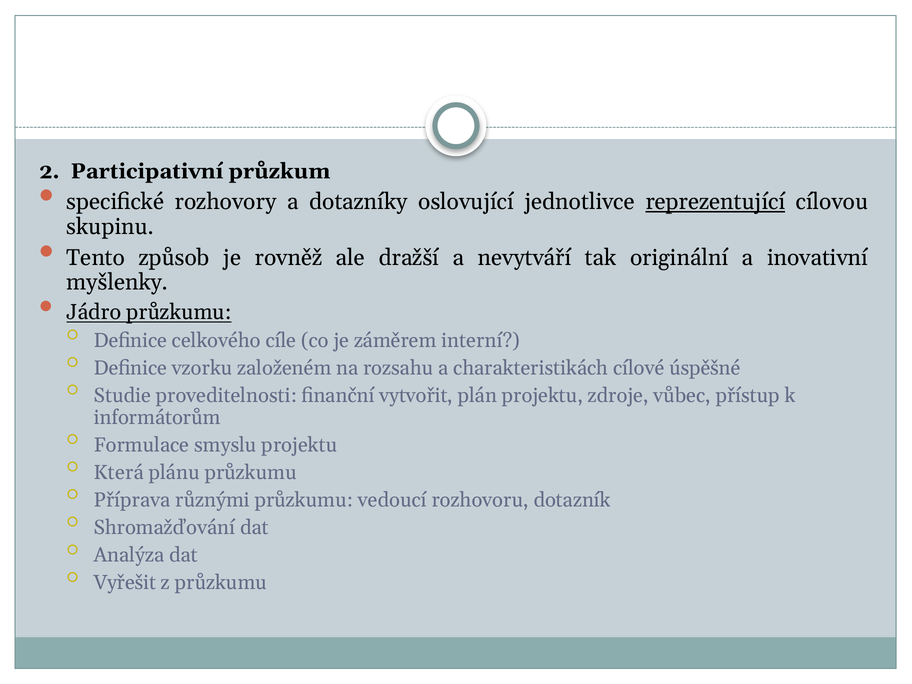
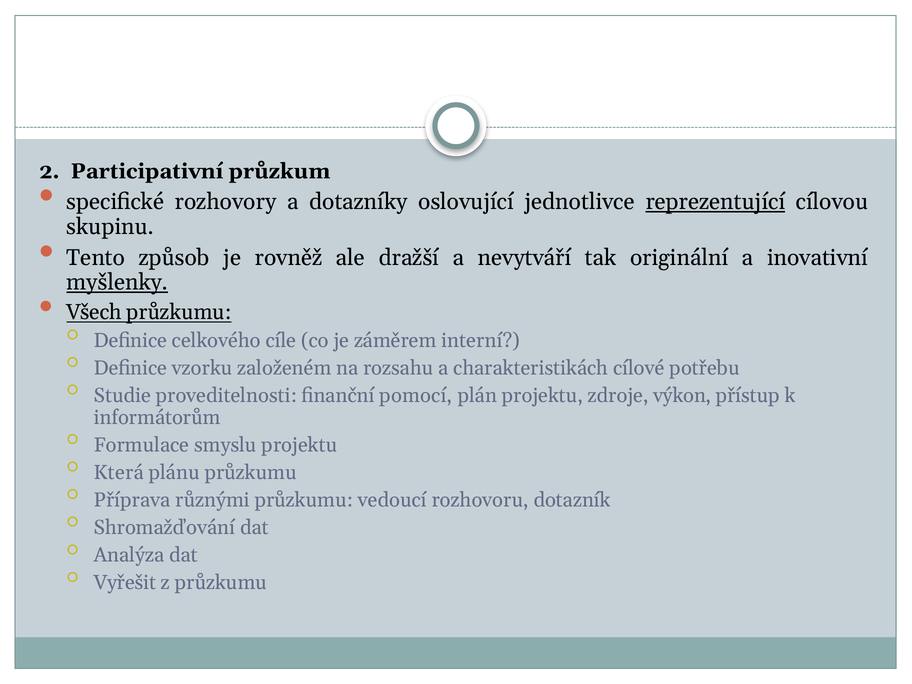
myšlenky underline: none -> present (117, 282)
Jádro: Jádro -> Všech (94, 312)
úspěšné: úspěšné -> potřebu (705, 368)
vytvořit: vytvořit -> pomocí (416, 396)
vůbec: vůbec -> výkon (682, 396)
